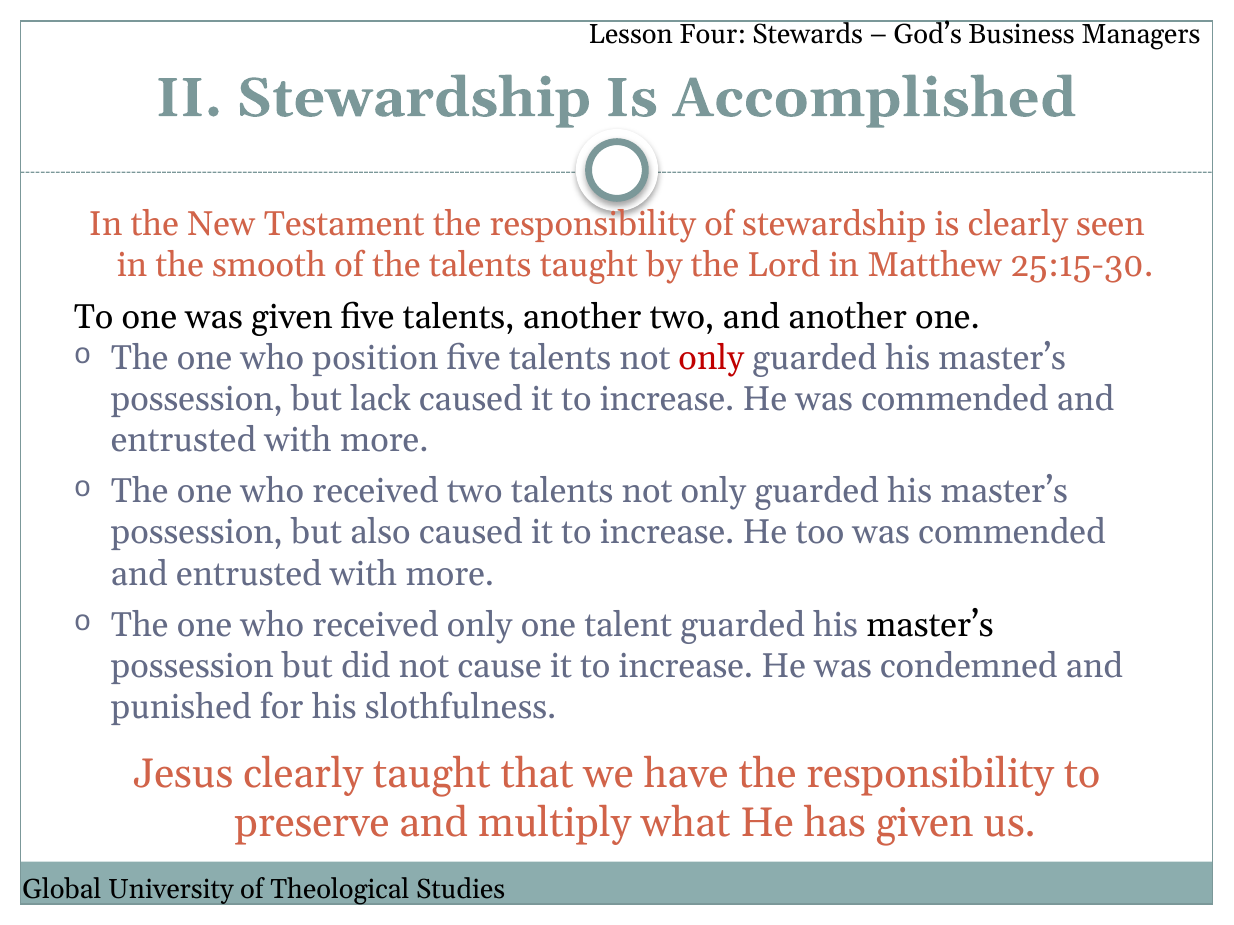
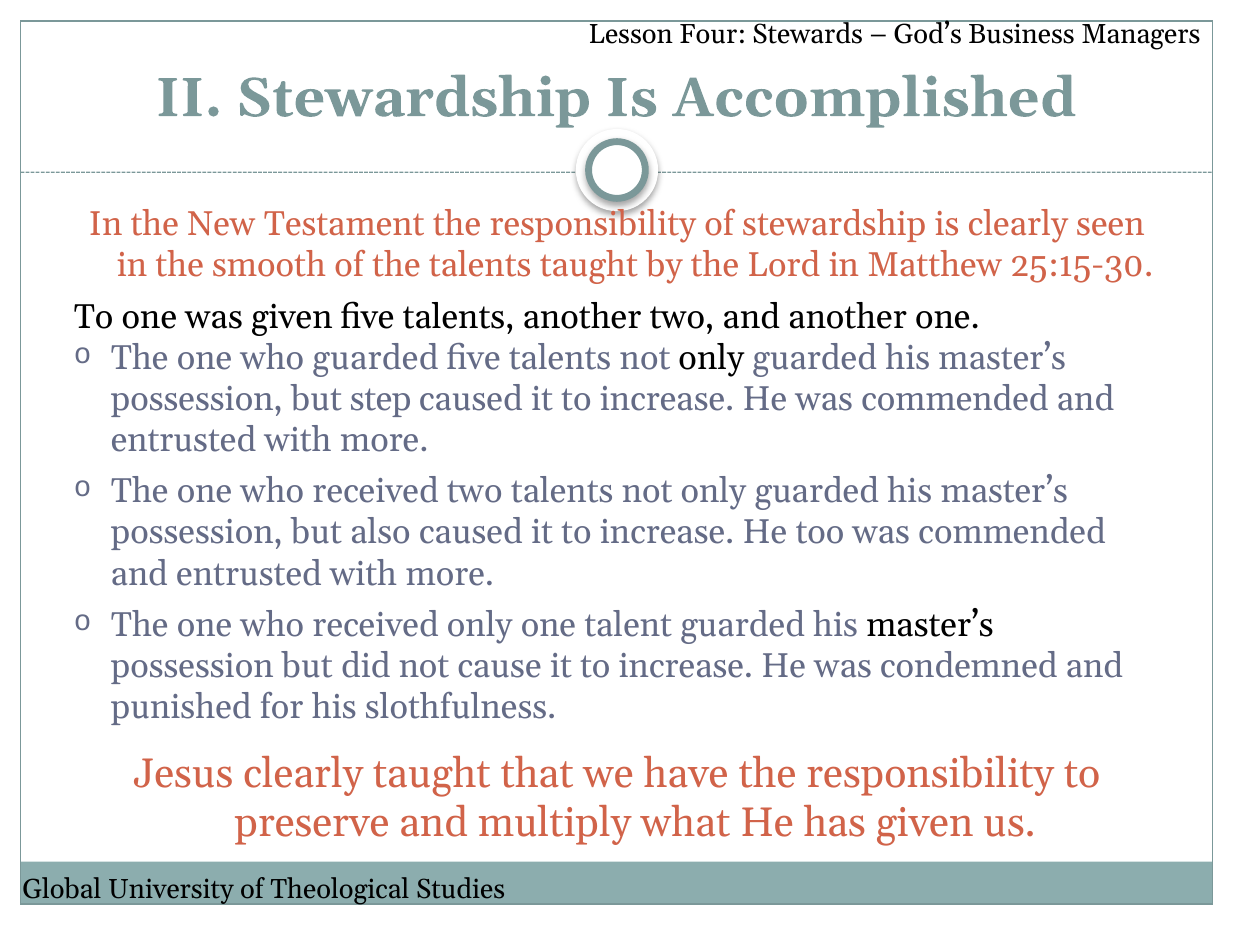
who position: position -> guarded (375, 358)
only colour: red -> black (711, 358)
lack: lack -> step (381, 399)
